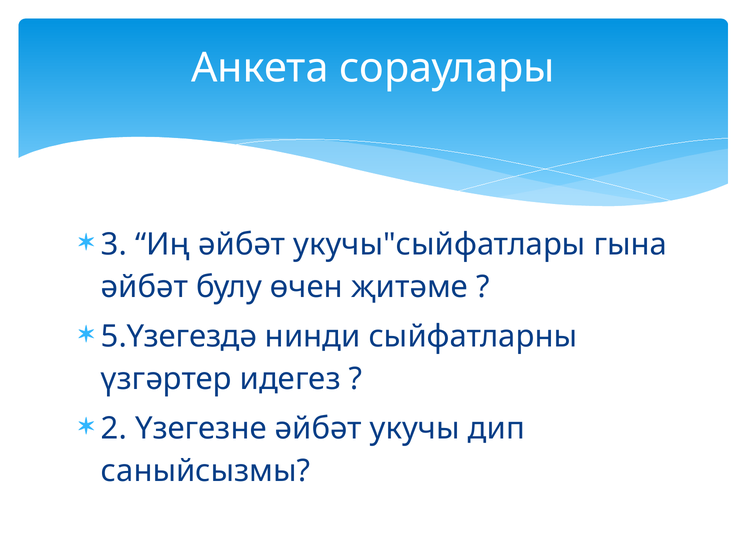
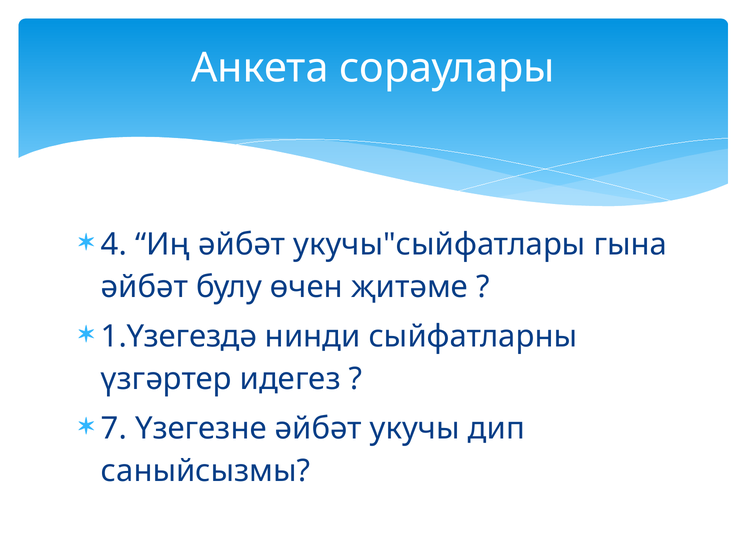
3: 3 -> 4 (114, 245)
5.Үзегездә: 5.Үзегездә -> 1.Үзегездә (179, 337)
2: 2 -> 7 (114, 429)
